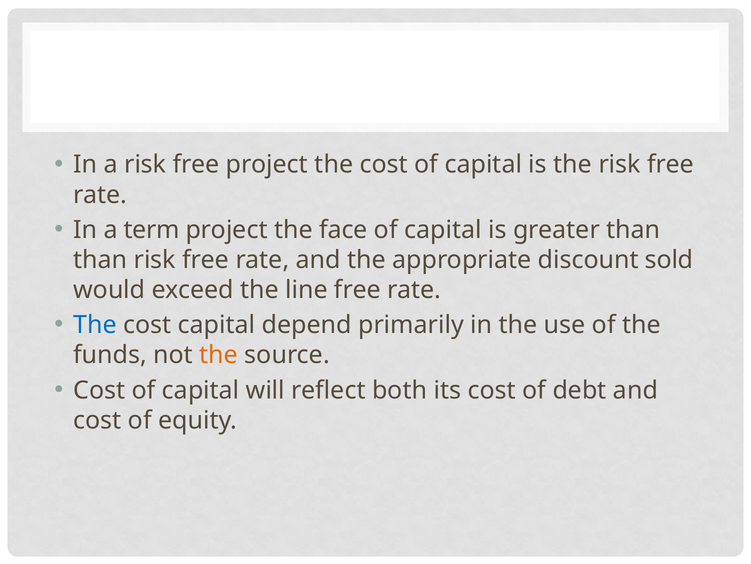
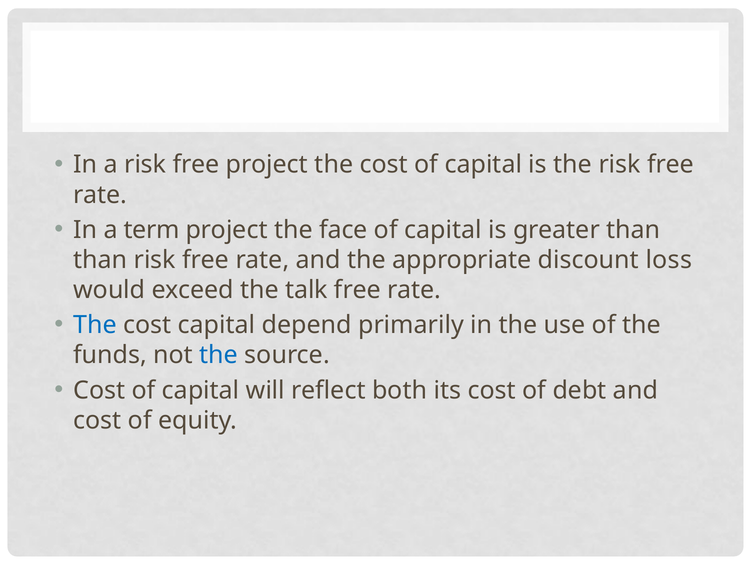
sold: sold -> loss (669, 260)
line: line -> talk (307, 290)
the colour: orange -> blue (219, 355)
